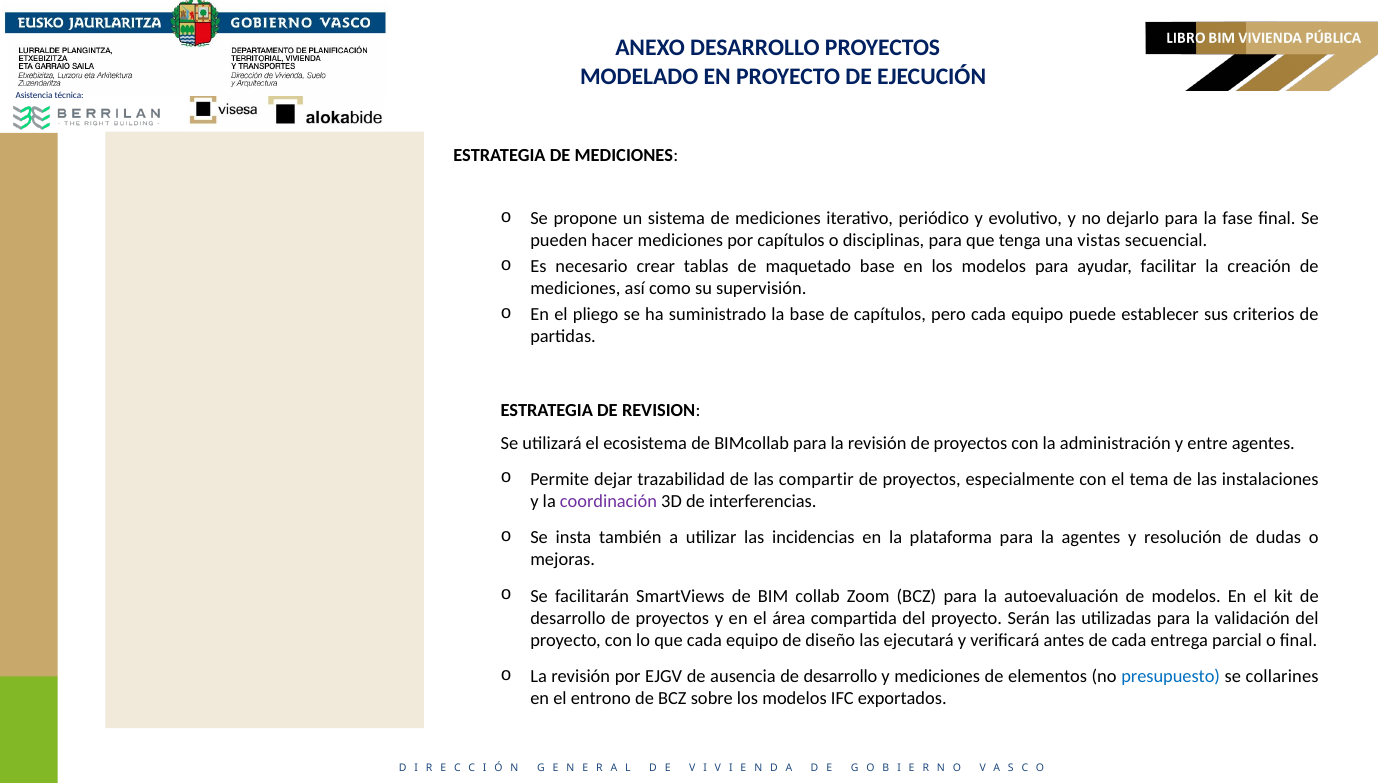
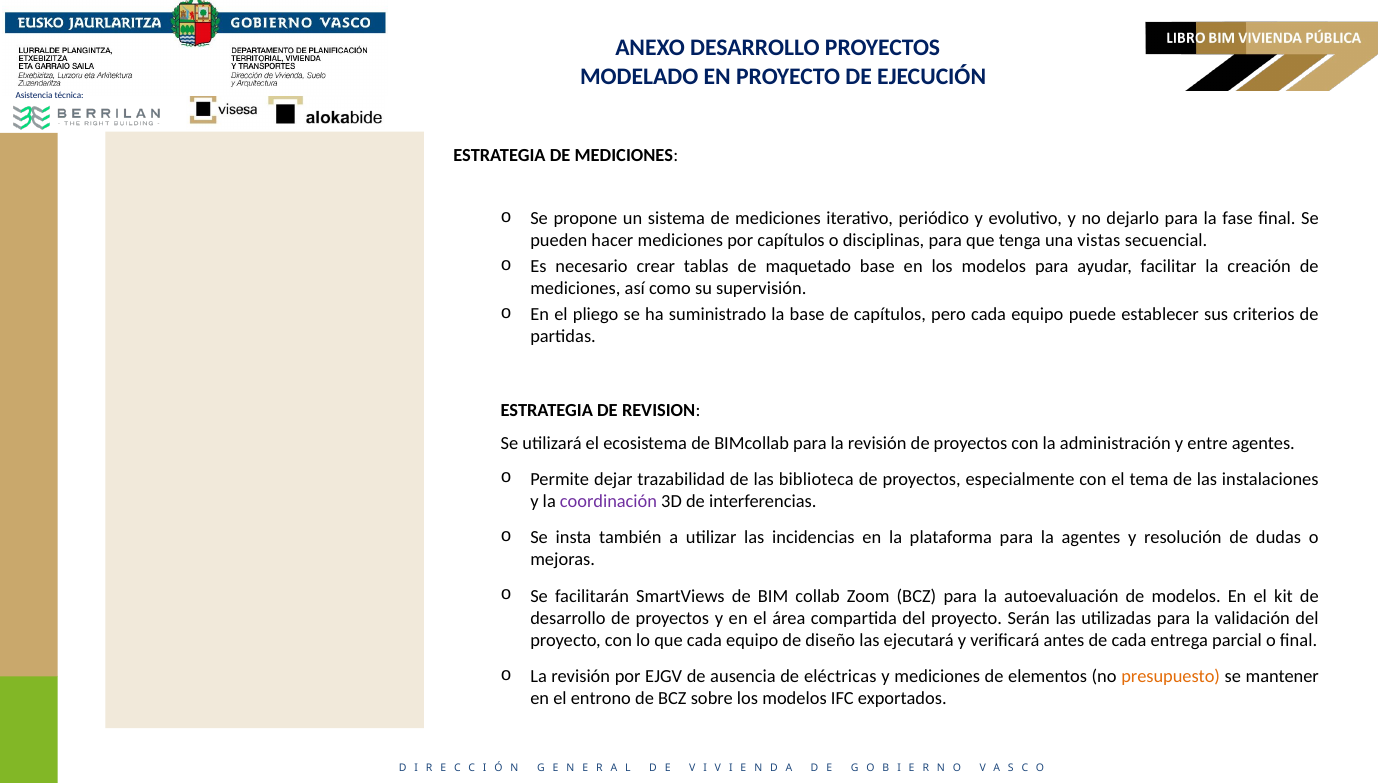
compartir: compartir -> biblioteca (816, 479)
ausencia de desarrollo: desarrollo -> eléctricas (840, 676)
presupuesto colour: blue -> orange (1171, 676)
collarines: collarines -> mantener (1282, 676)
